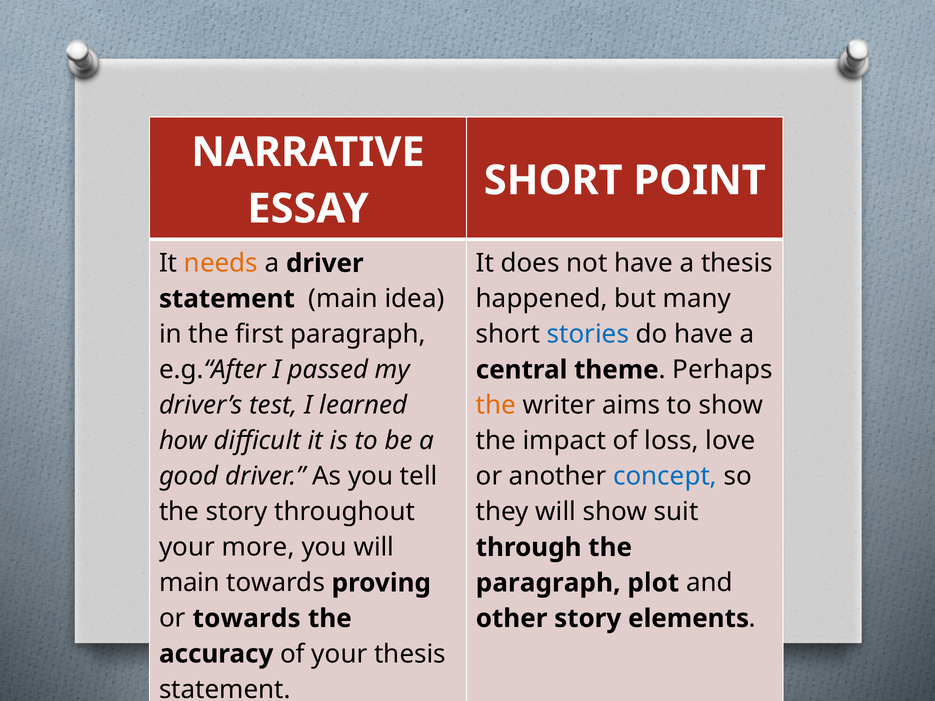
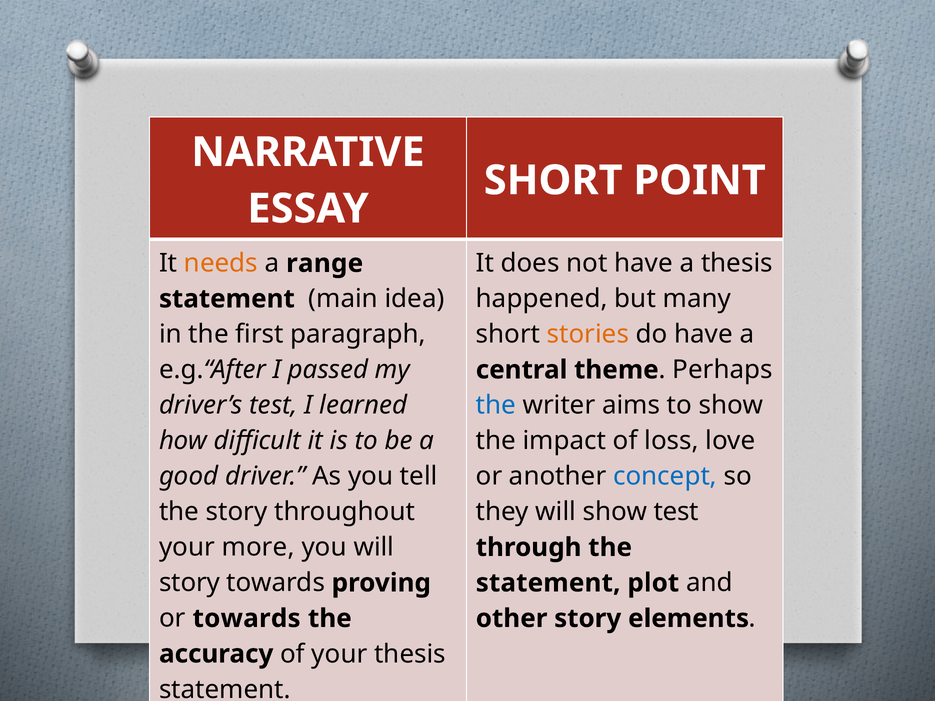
a driver: driver -> range (325, 263)
stories colour: blue -> orange (588, 334)
the colour: orange -> blue (496, 406)
show suit: suit -> test (676, 512)
main: main -> story (189, 583)
paragraph: paragraph -> statement (548, 583)
